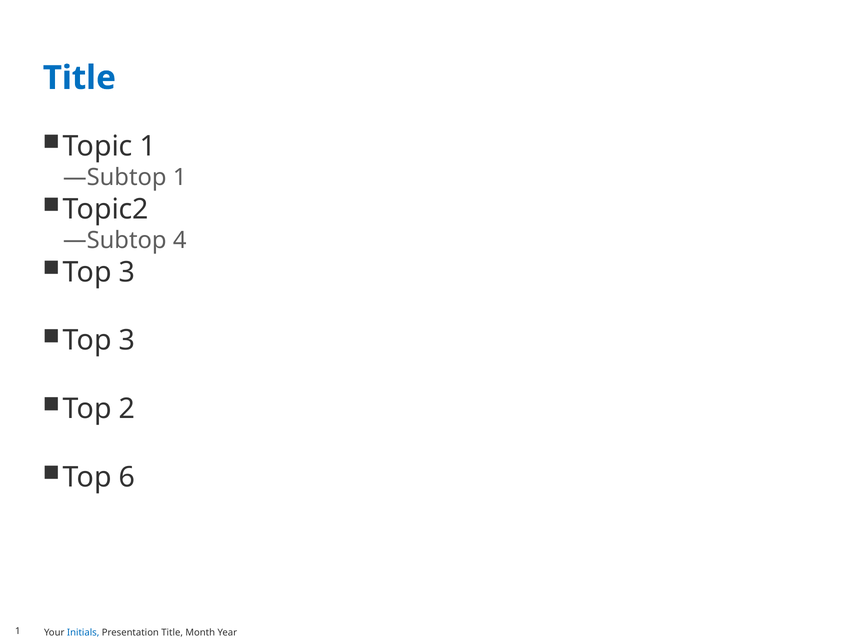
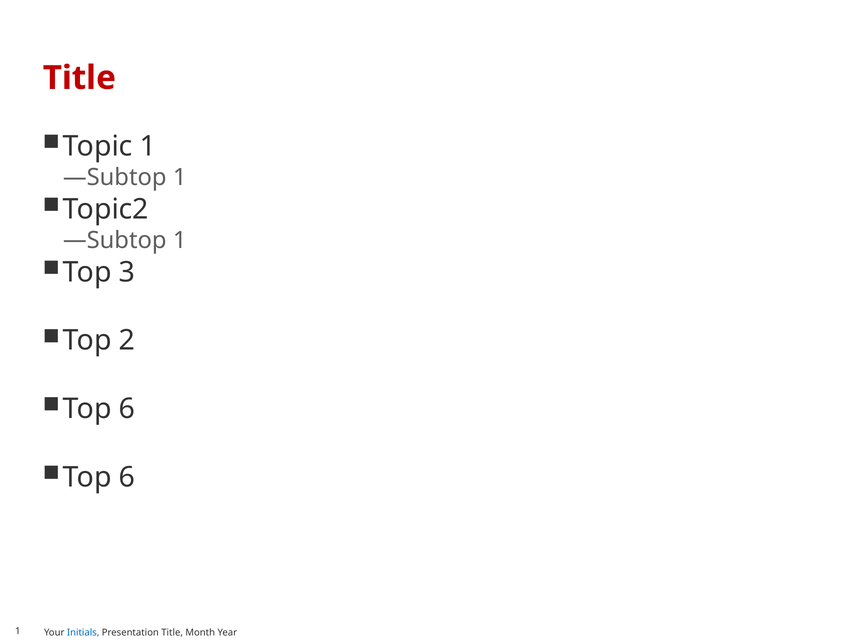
Title colour: blue -> red (79, 78)
4: 4 -> 1 (180, 240)
3: 3 -> 2 (127, 340)
2: 2 -> 6 (127, 409)
